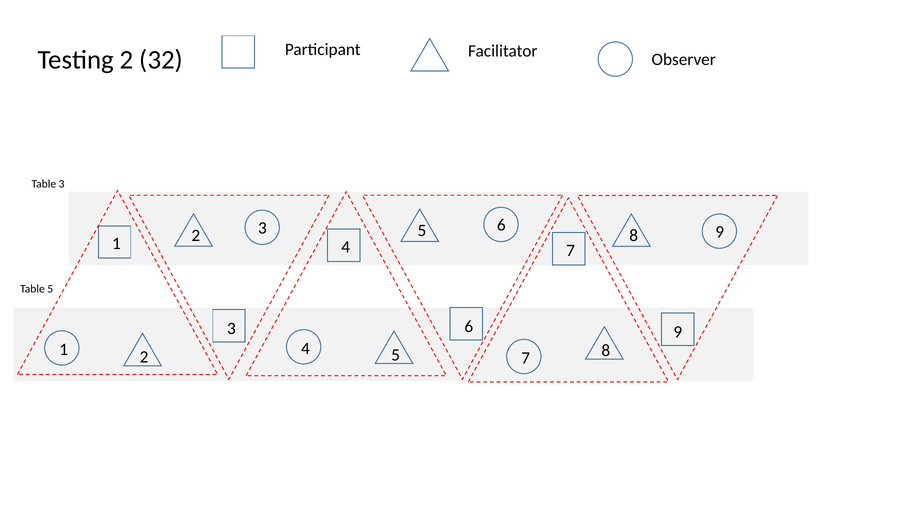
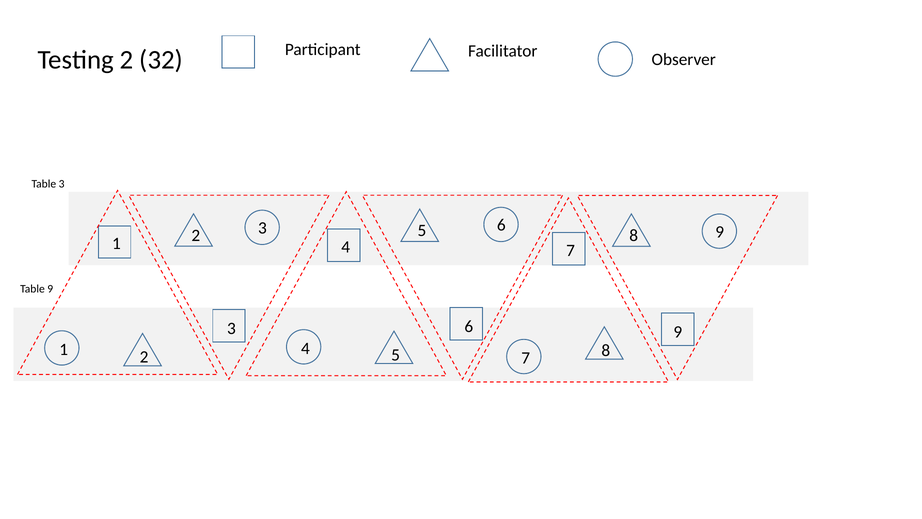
Table 5: 5 -> 9 (50, 289)
